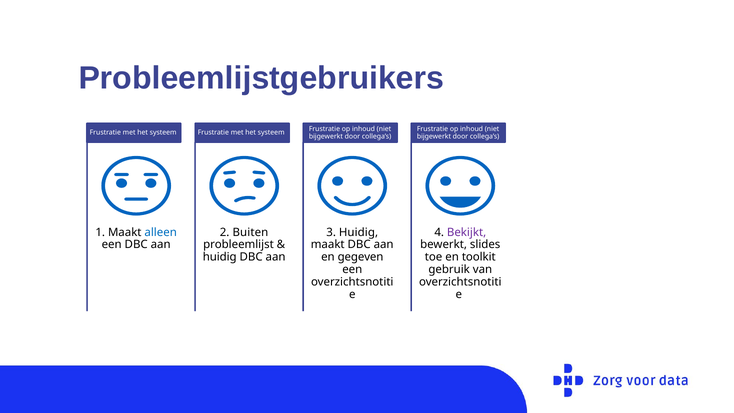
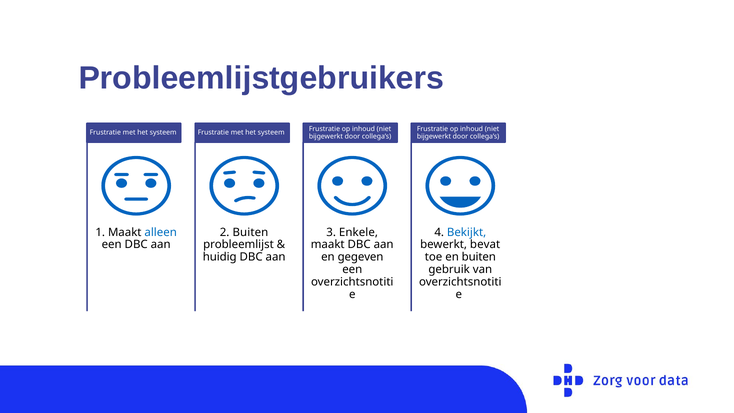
3 Huidig: Huidig -> Enkele (358, 232)
Bekijkt colour: purple -> blue (467, 232)
slides: slides -> bevat (485, 245)
en toolkit: toolkit -> buiten (479, 257)
